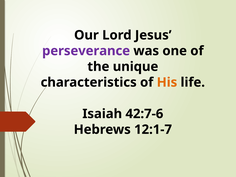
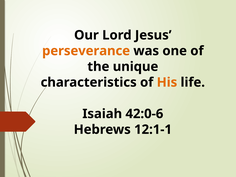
perseverance colour: purple -> orange (86, 51)
42:7-6: 42:7-6 -> 42:0-6 (144, 114)
12:1-7: 12:1-7 -> 12:1-1 (153, 130)
